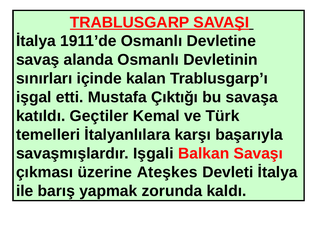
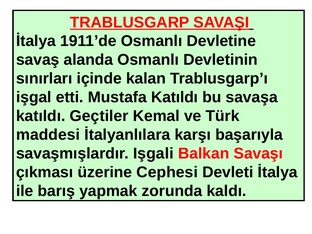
Mustafa Çıktığı: Çıktığı -> Katıldı (175, 97)
temelleri: temelleri -> maddesi (48, 135)
Ateşkes: Ateşkes -> Cephesi (167, 172)
